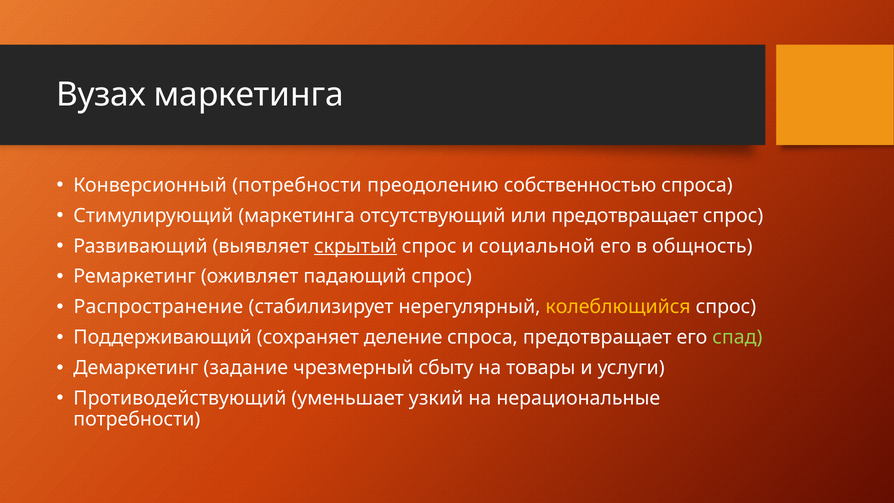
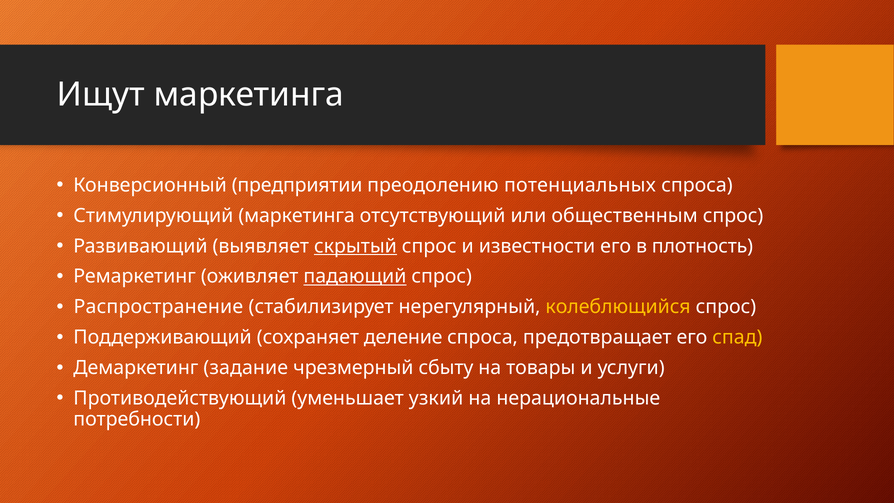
Вузах: Вузах -> Ищут (101, 95)
Конверсионный потребности: потребности -> предприятии (297, 185)
собственностью: собственностью -> потенциальных (580, 185)
или предотвращает: предотвращает -> общественным (625, 216)
социальной: социальной -> известности (537, 246)
общность: общность -> плотность (702, 246)
падающий underline: none -> present (355, 276)
спад colour: light green -> yellow (737, 337)
